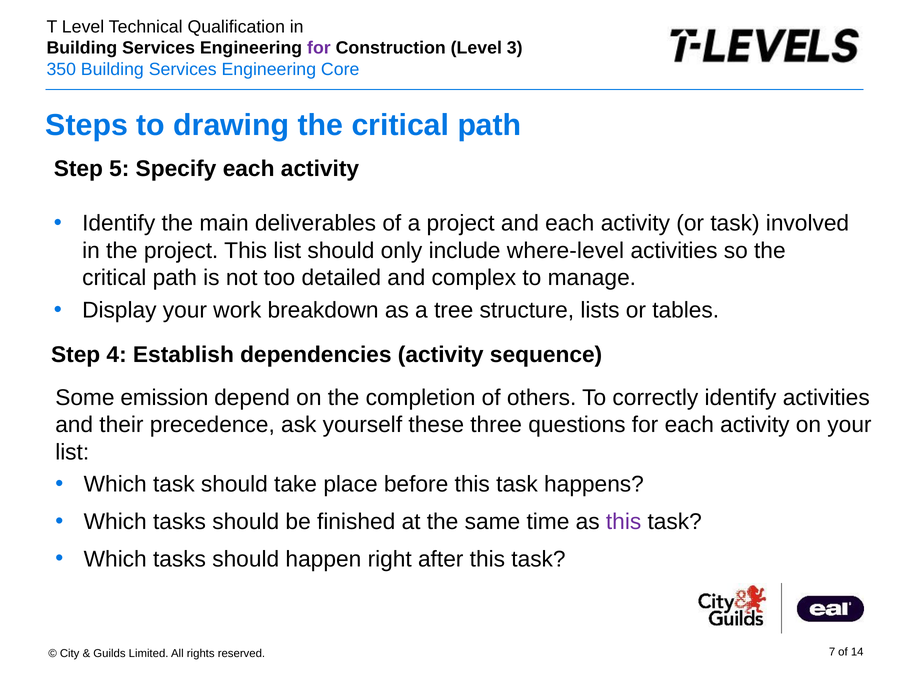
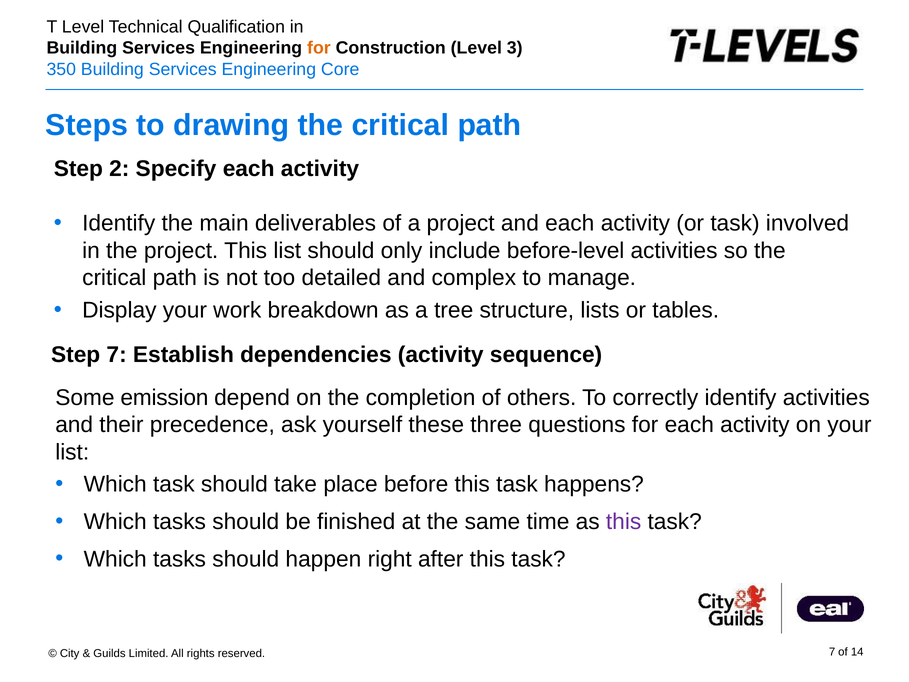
for colour: purple -> orange (319, 48)
5: 5 -> 2 (119, 169)
where-level: where-level -> before-level (566, 251)
Step 4: 4 -> 7 (117, 354)
